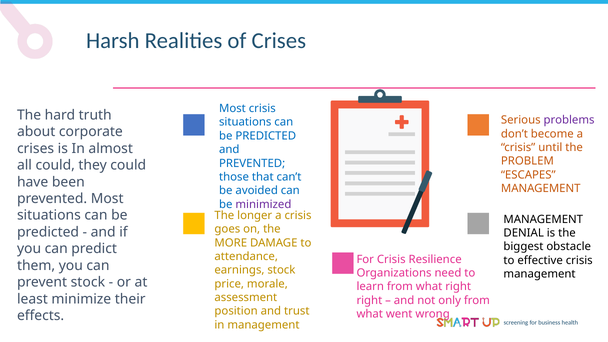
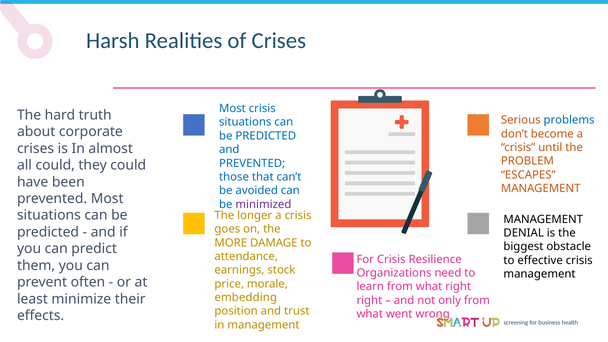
problems colour: purple -> blue (569, 120)
prevent stock: stock -> often (88, 282)
assessment: assessment -> embedding (246, 298)
